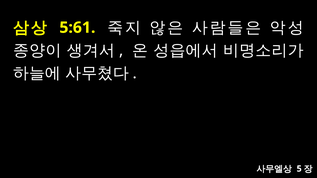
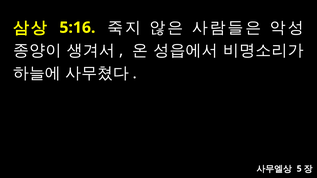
5:61: 5:61 -> 5:16 (77, 28)
